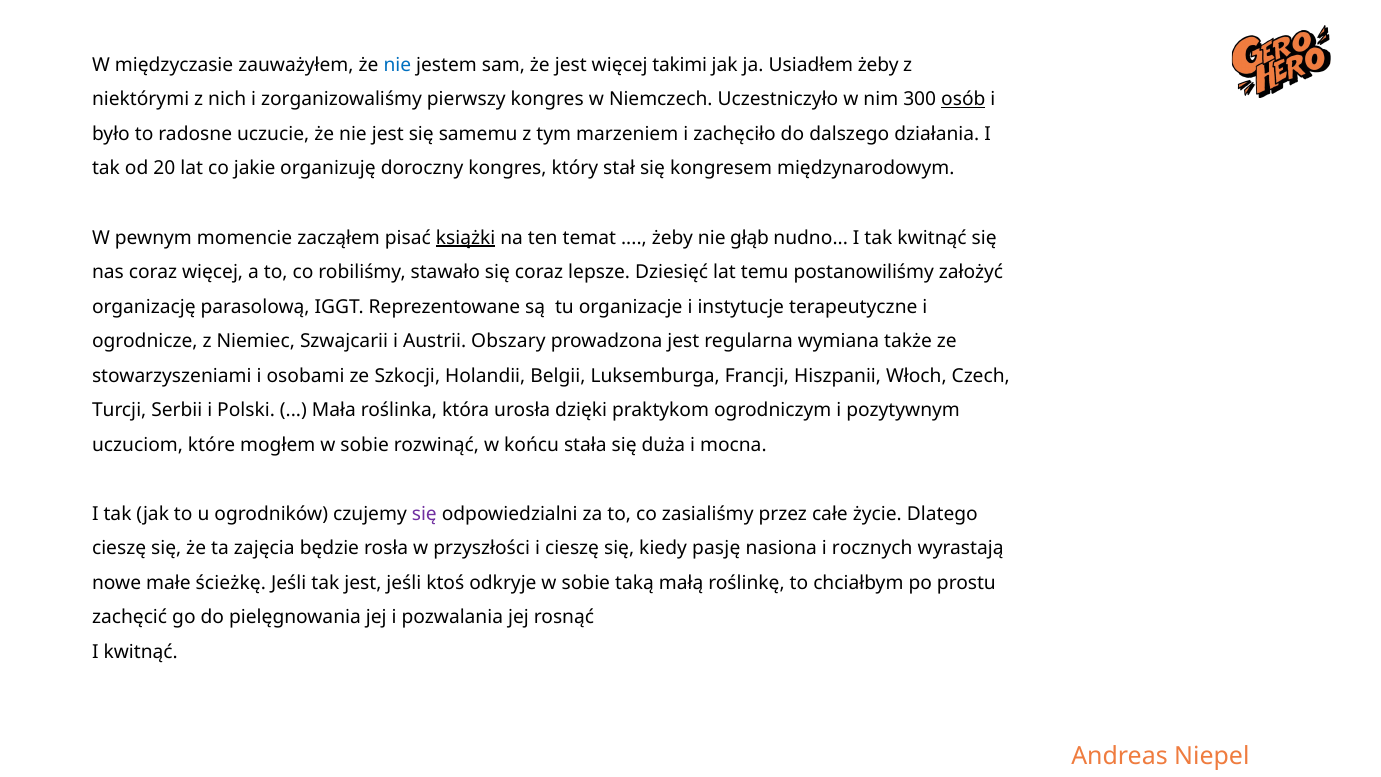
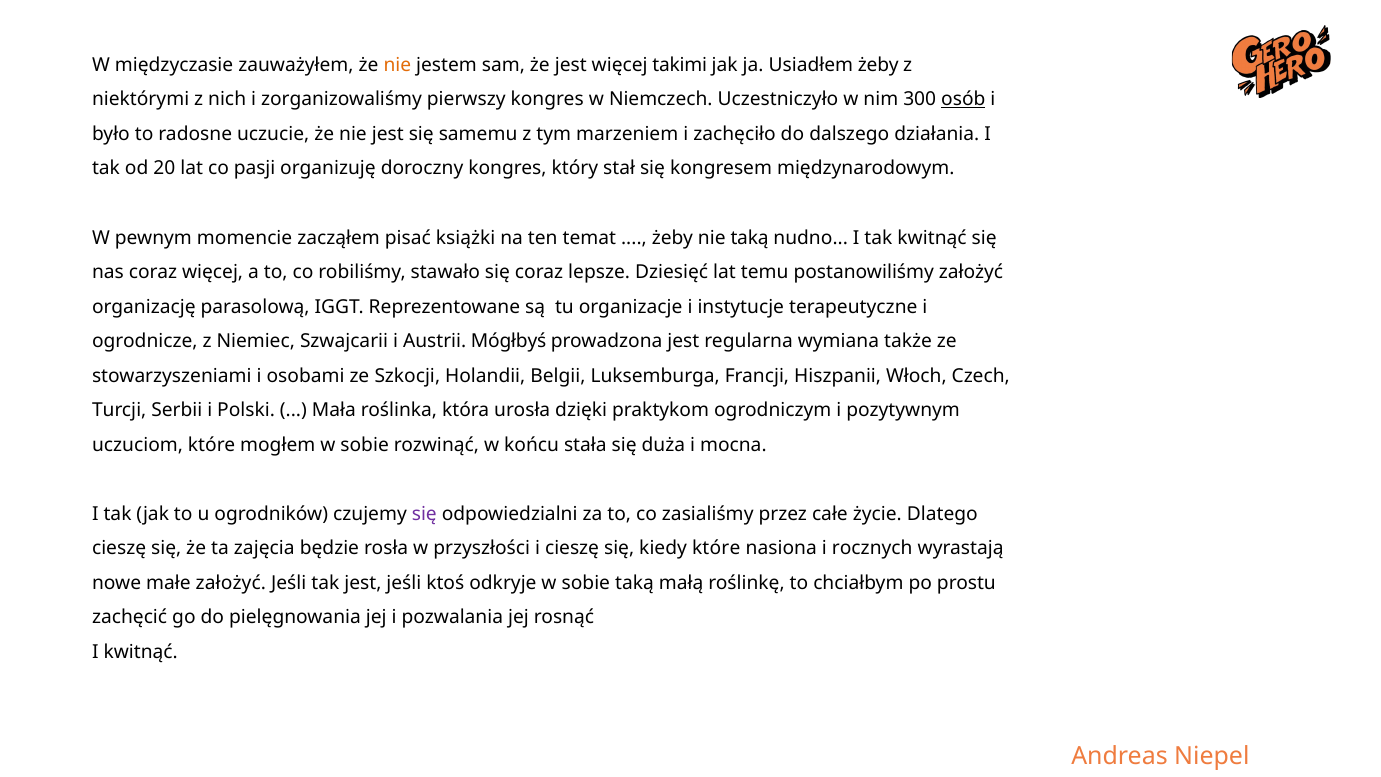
nie colour: blue -> orange (397, 65)
jakie: jakie -> pasji (255, 169)
książki underline: present -> none (466, 238)
nie głąb: głąb -> taką (750, 238)
Obszary: Obszary -> Mógłbyś (509, 341)
kiedy pasję: pasję -> które (716, 548)
małe ścieżkę: ścieżkę -> założyć (231, 583)
